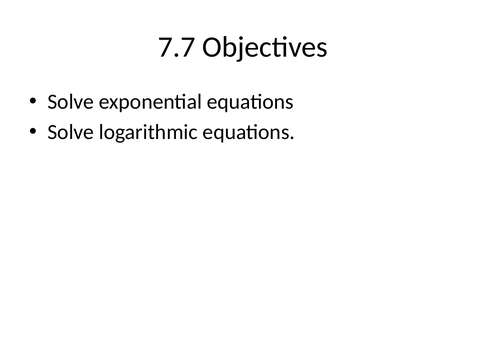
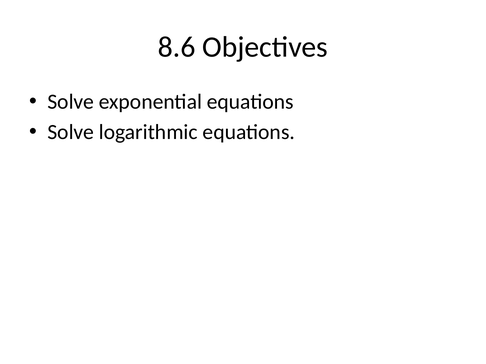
7.7: 7.7 -> 8.6 (177, 47)
